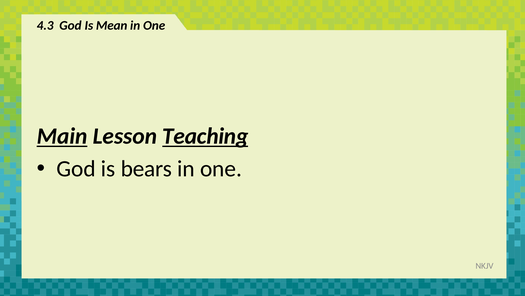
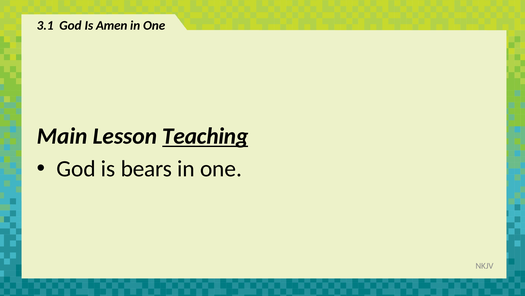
4.3: 4.3 -> 3.1 (45, 26)
Mean: Mean -> Amen (112, 26)
Main underline: present -> none (62, 136)
